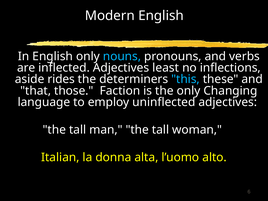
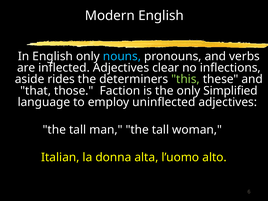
least: least -> clear (166, 68)
this colour: light blue -> light green (186, 79)
Changing: Changing -> Simplified (231, 91)
